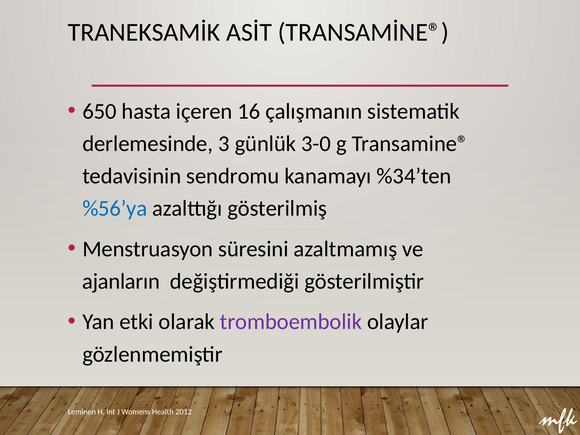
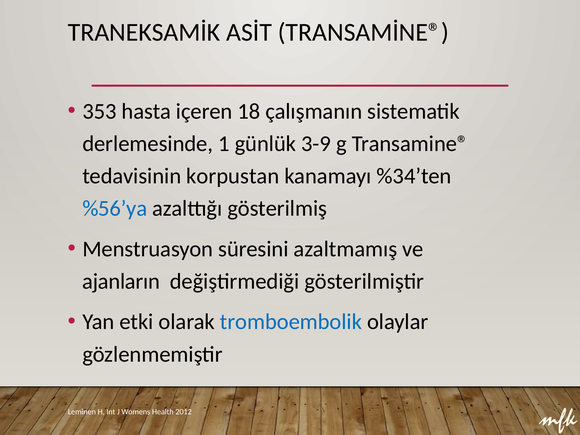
650: 650 -> 353 (99, 111)
16: 16 -> 18 (249, 111)
3: 3 -> 1 (224, 144)
3-0: 3-0 -> 3-9 (316, 144)
sendromu: sendromu -> korpustan (233, 176)
tromboembolik colour: purple -> blue (291, 322)
